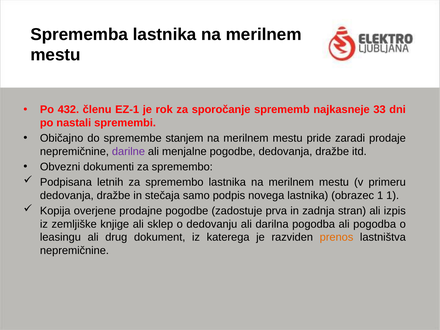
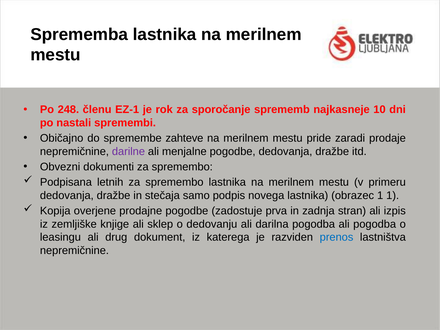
432: 432 -> 248 (68, 110)
33: 33 -> 10 (380, 110)
stanjem: stanjem -> zahteve (184, 138)
prenos colour: orange -> blue (337, 237)
